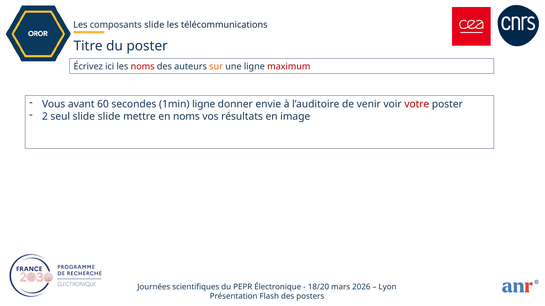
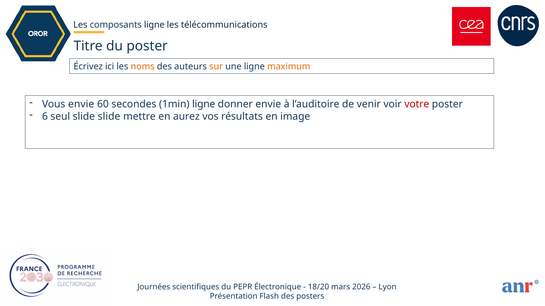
slide: slide -> ligne (154, 25)
noms colour: red -> orange (143, 67)
maximum colour: red -> orange (289, 67)
Vous avant: avant -> envie (81, 104)
2: 2 -> 6 (45, 117)
en noms: noms -> aurez (186, 117)
